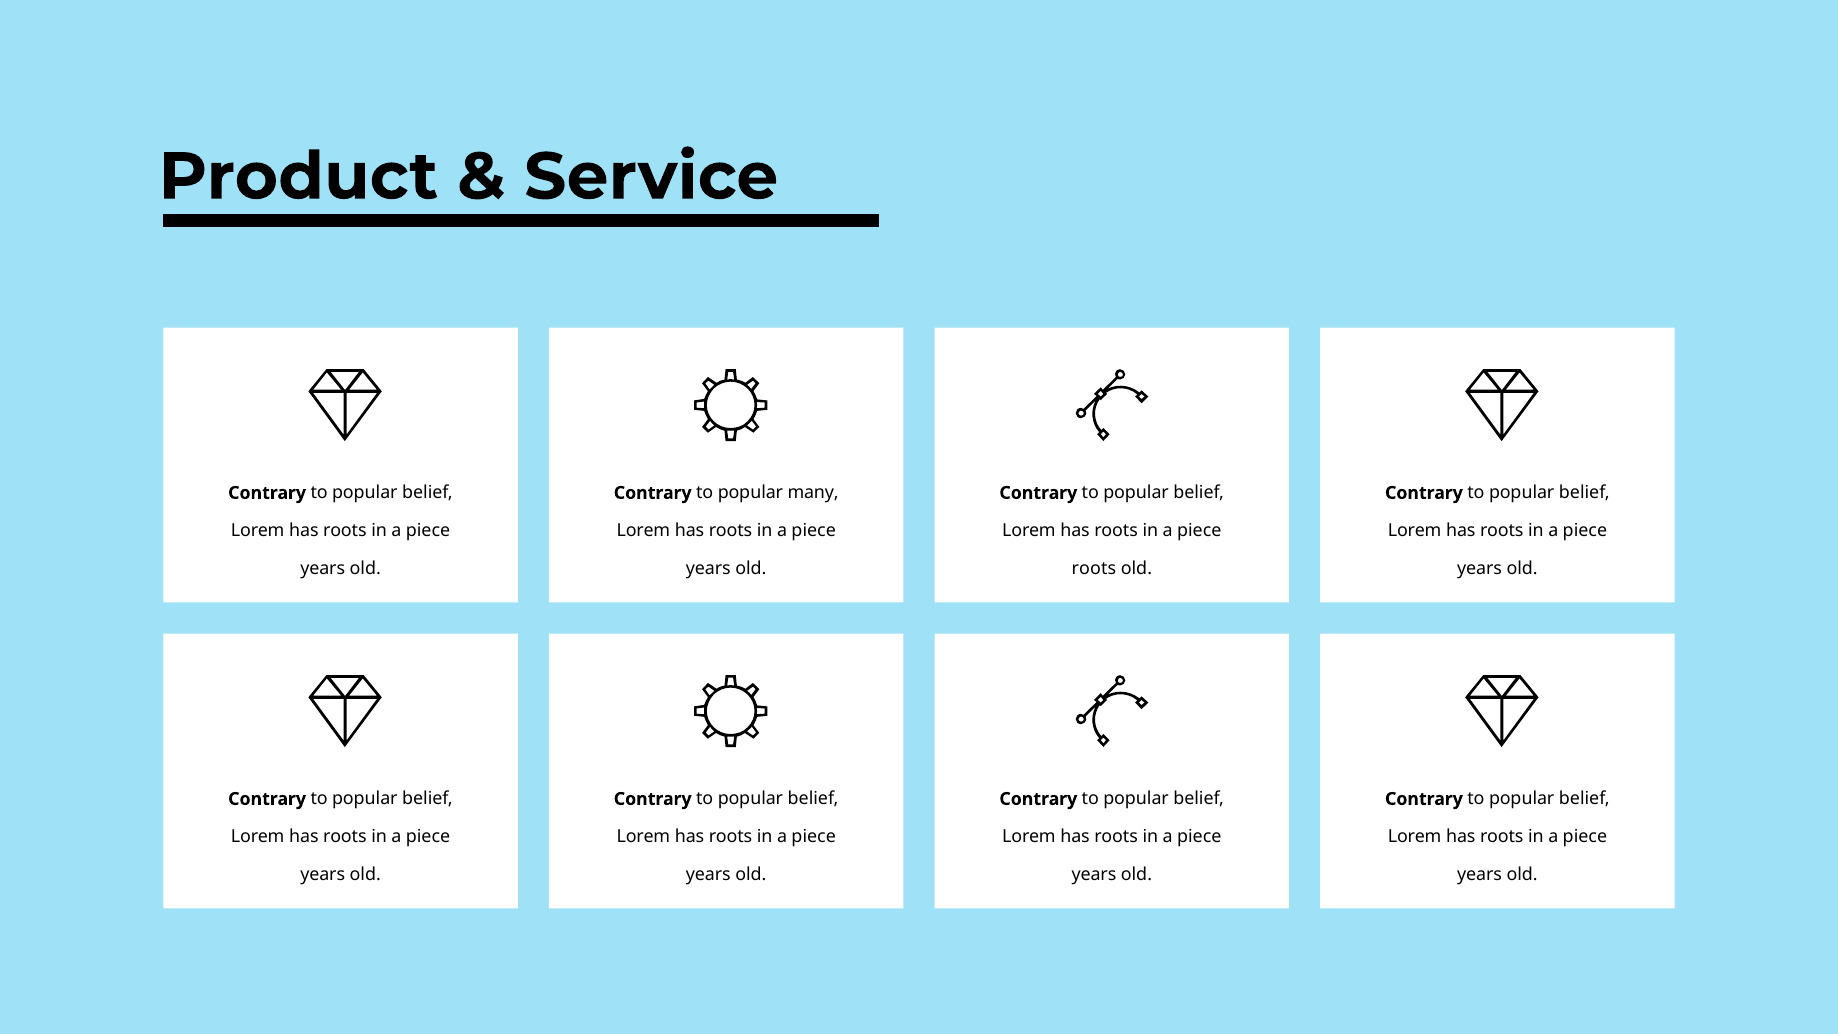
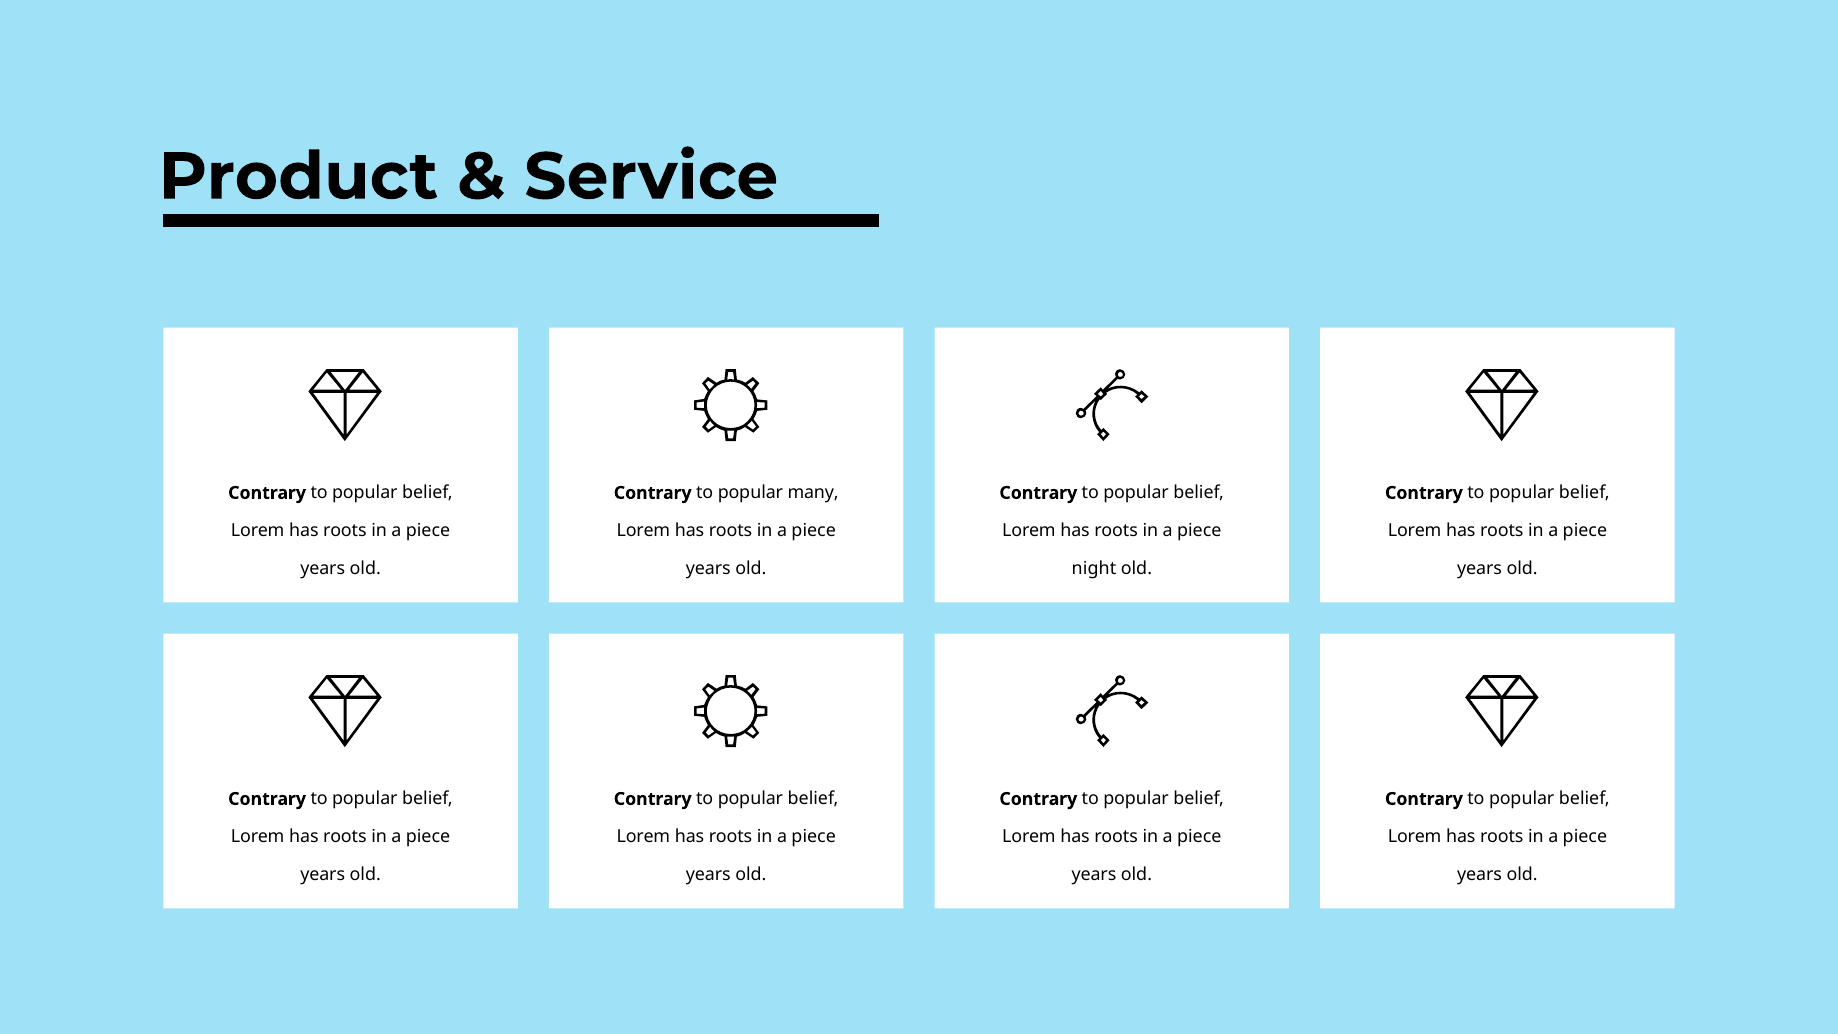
roots: roots -> night (1094, 569)
